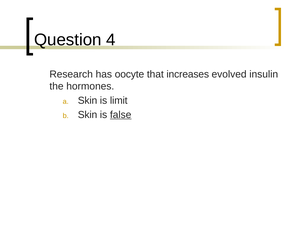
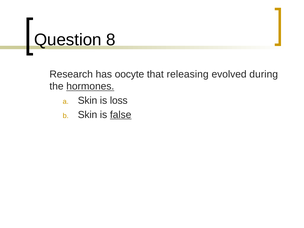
4: 4 -> 8 (111, 40)
increases: increases -> releasing (188, 74)
insulin: insulin -> during (264, 74)
hormones underline: none -> present (90, 86)
limit: limit -> loss (119, 101)
